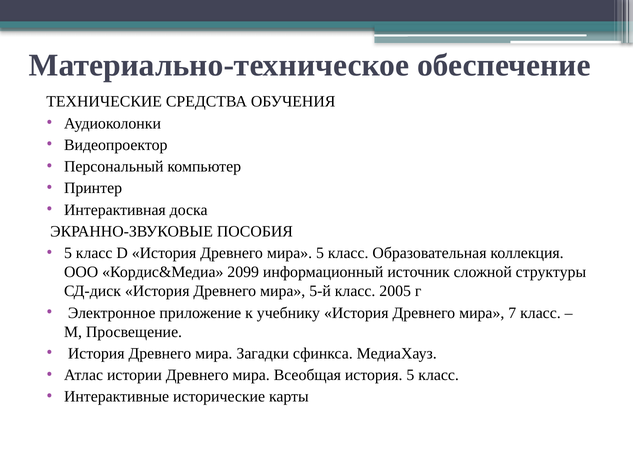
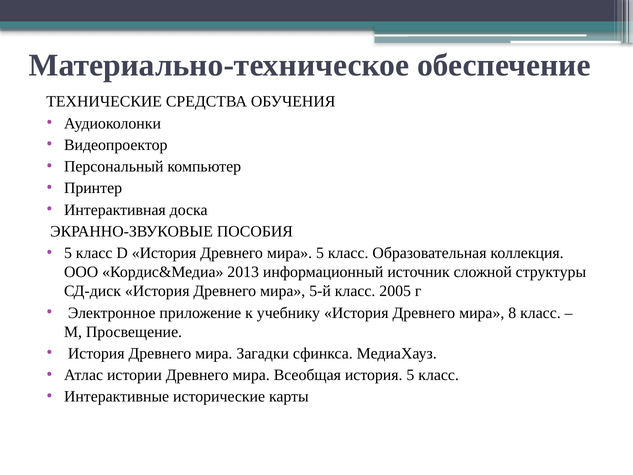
2099: 2099 -> 2013 (243, 272)
7: 7 -> 8 (512, 313)
